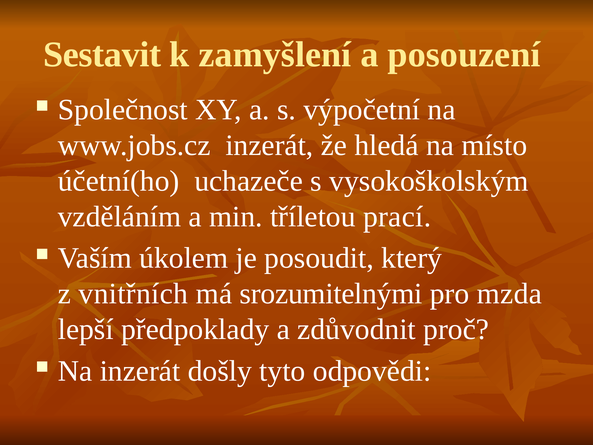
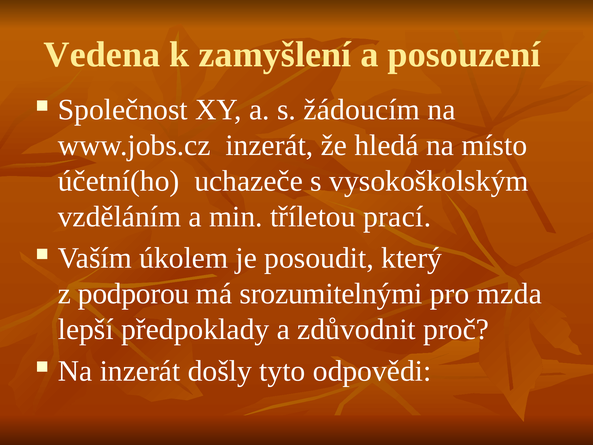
Sestavit: Sestavit -> Vedena (102, 54)
výpočetní: výpočetní -> žádoucím (362, 110)
vnitřních: vnitřních -> podporou (134, 294)
